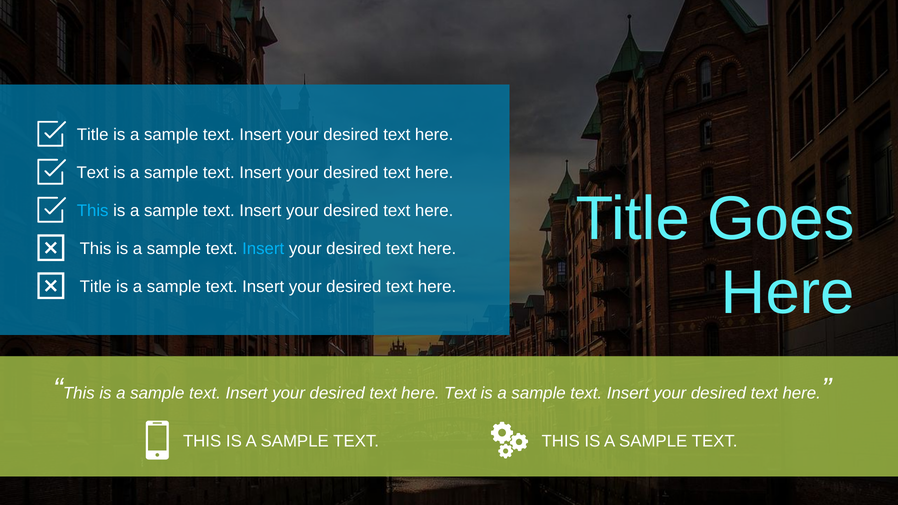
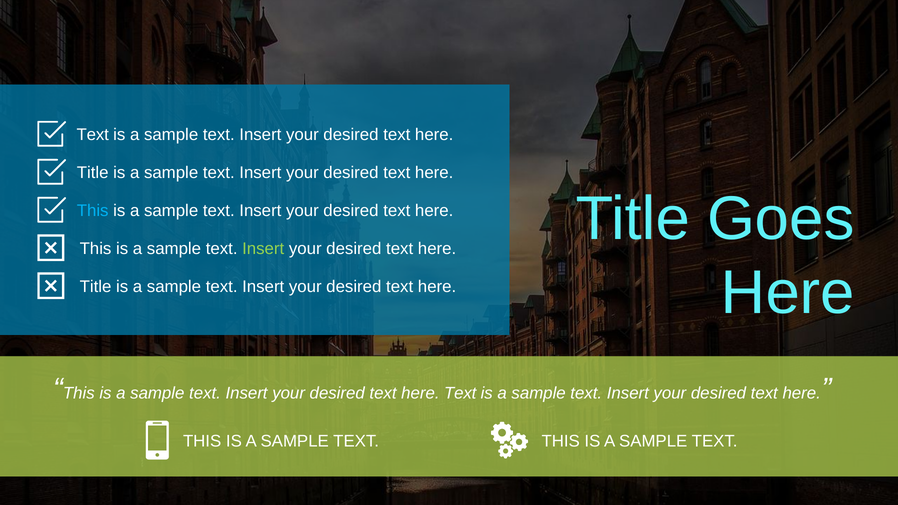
Title: Title -> Text (93, 135)
Text: Text -> Title (93, 173)
Insert colour: light blue -> light green (263, 249)
